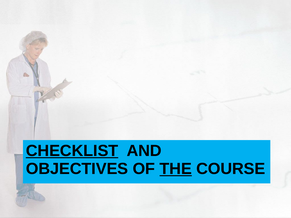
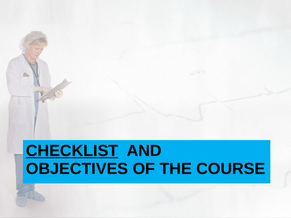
THE underline: present -> none (176, 169)
